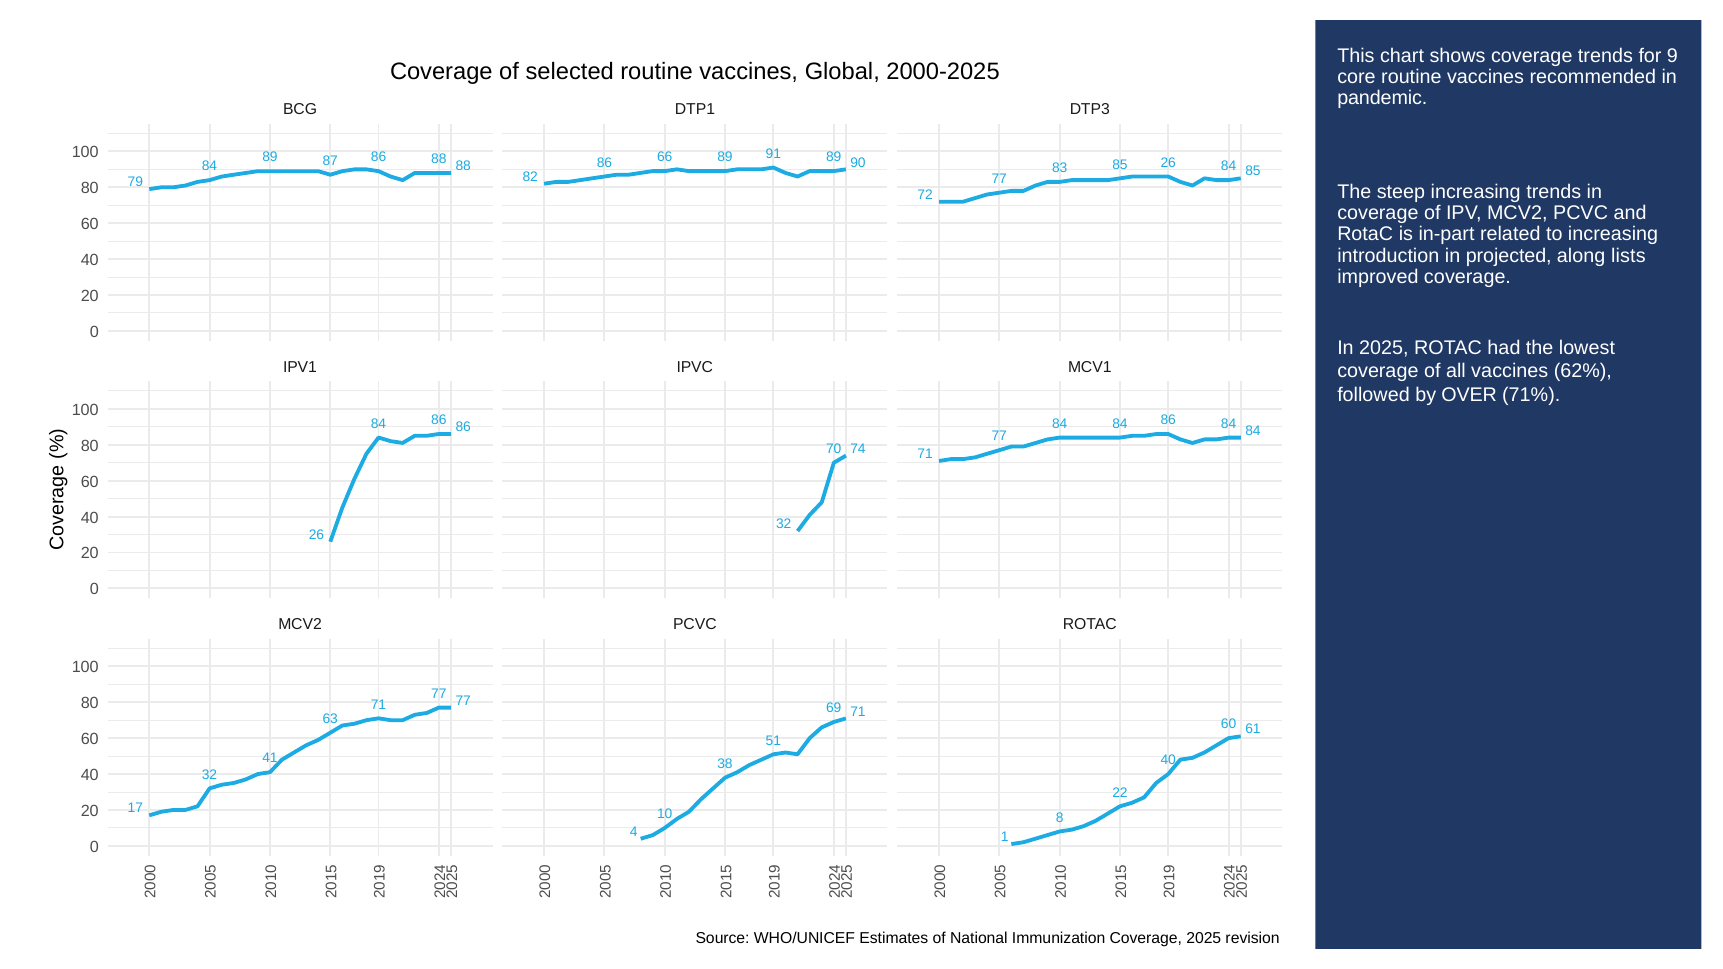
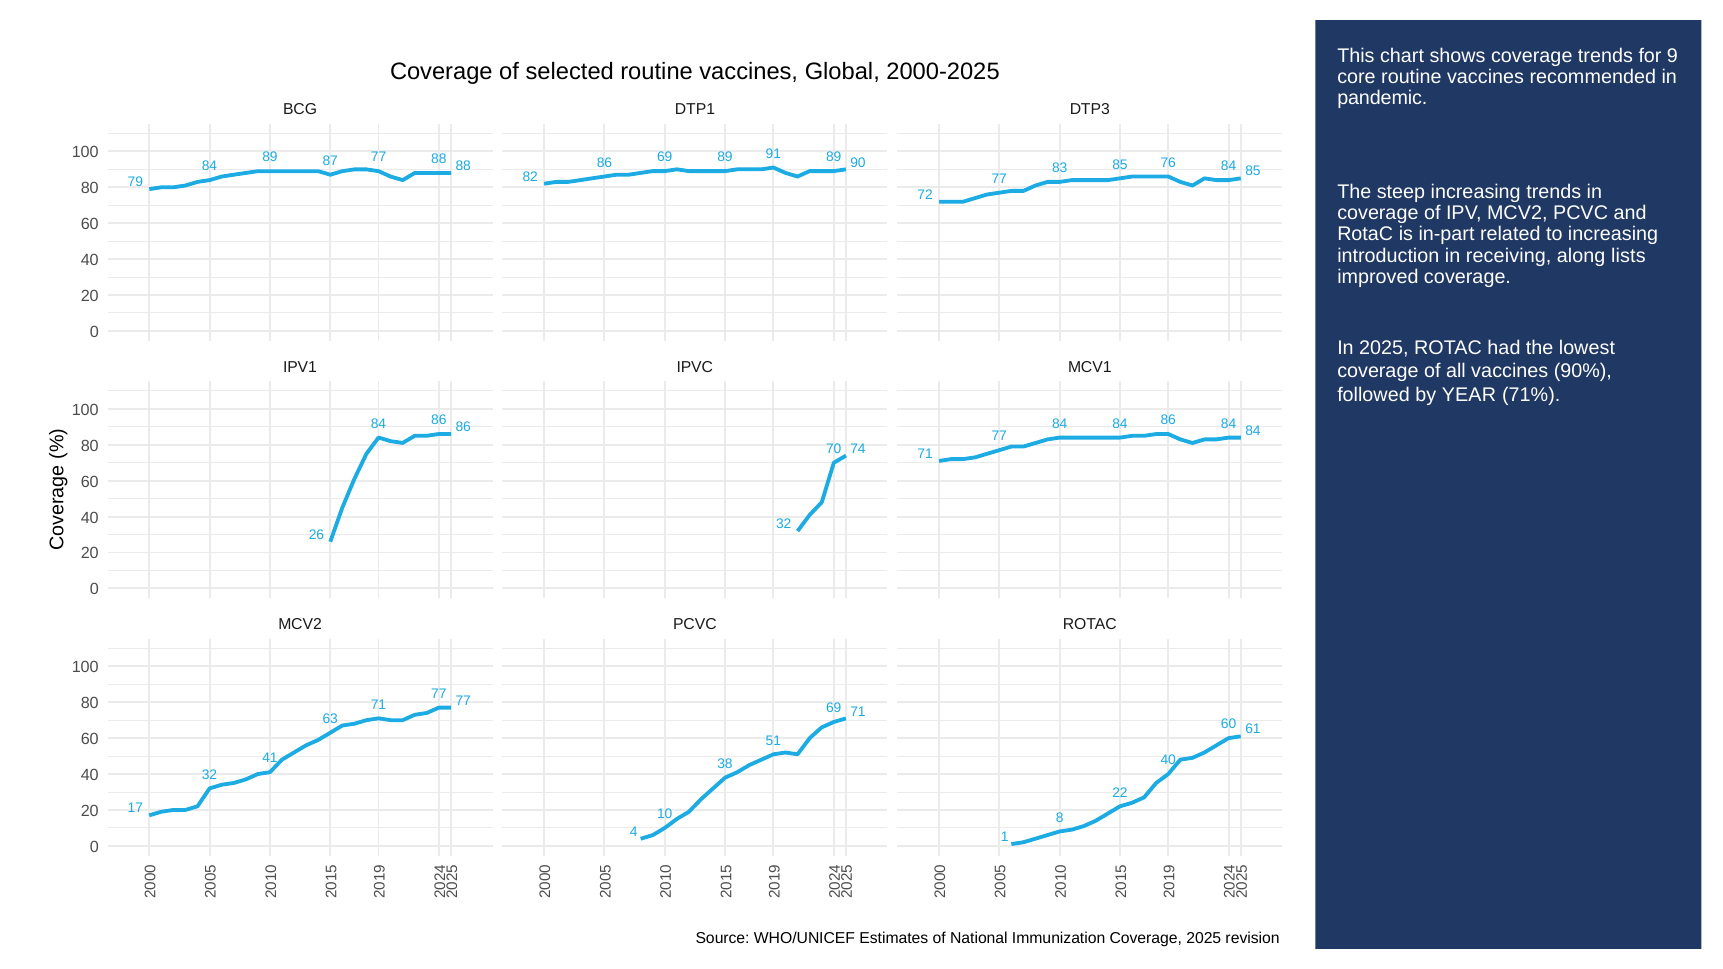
87 86: 86 -> 77 (379, 157)
86 66: 66 -> 69 (665, 157)
85 26: 26 -> 76 (1168, 163)
projected: projected -> receiving (1509, 256)
62%: 62% -> 90% (1583, 372)
OVER: OVER -> YEAR (1469, 395)
